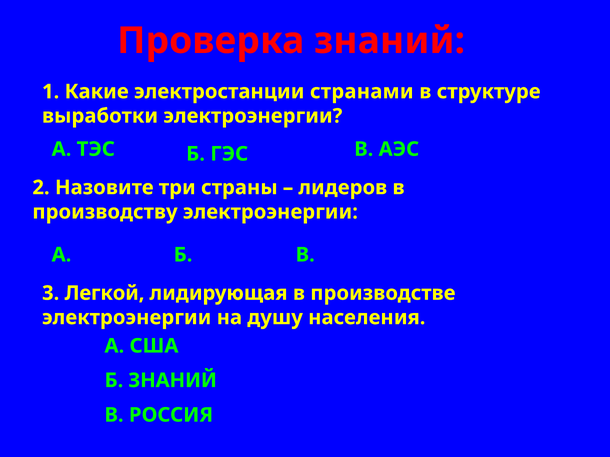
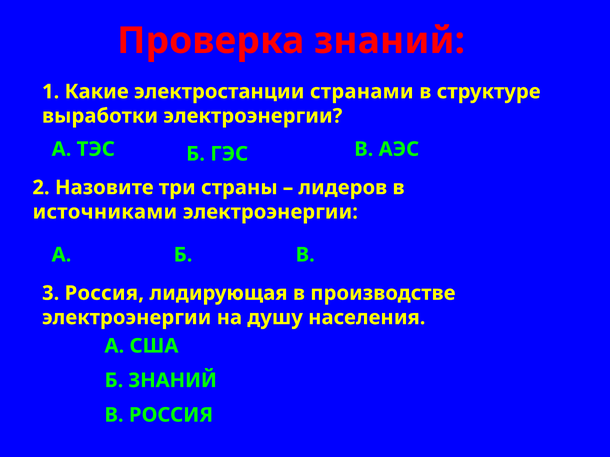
производству: производству -> источниками (105, 212)
3 Легкой: Легкой -> Россия (104, 293)
